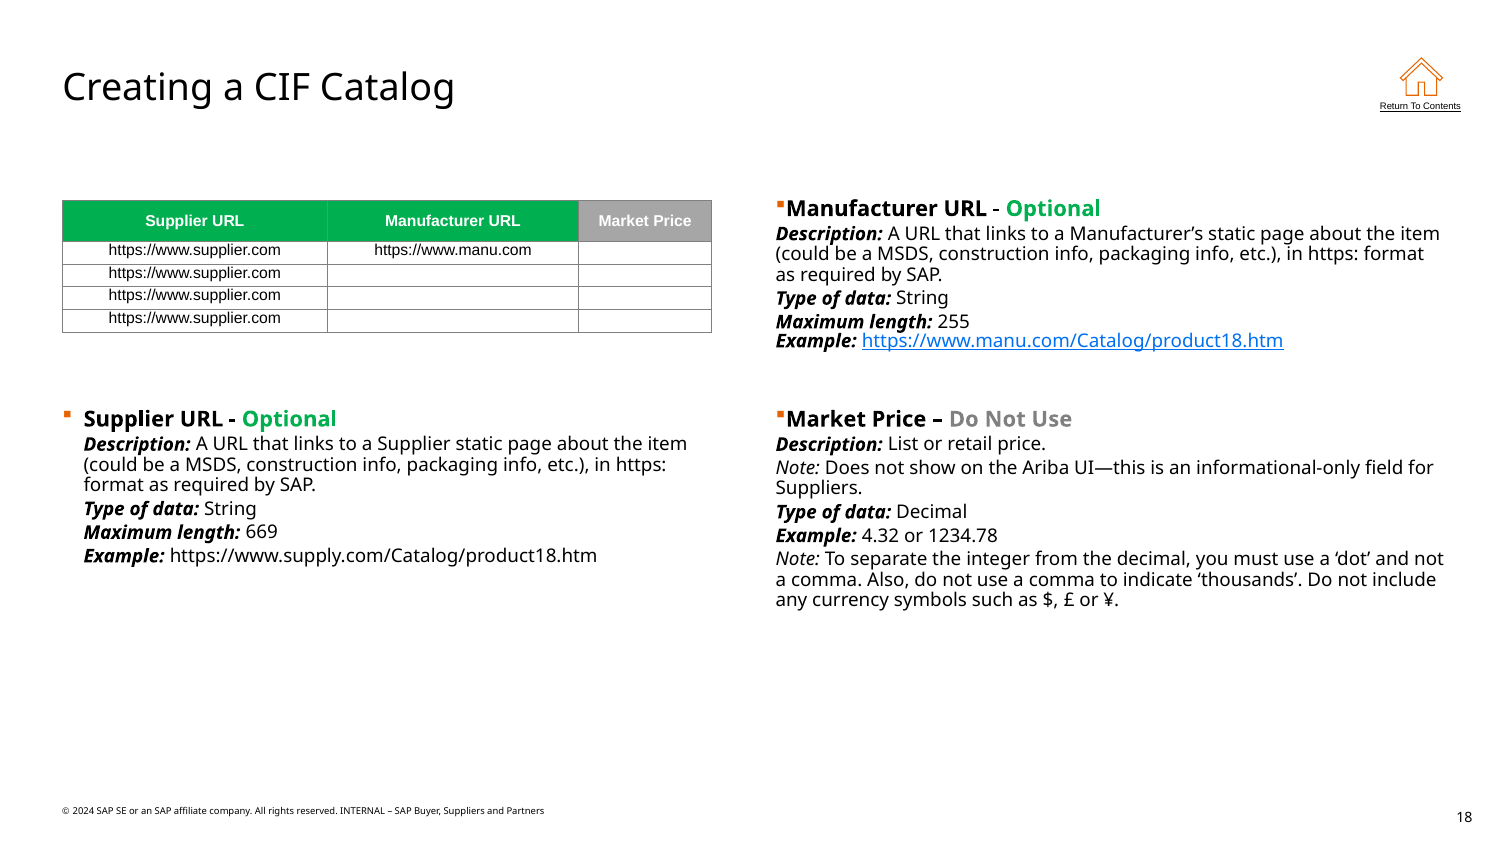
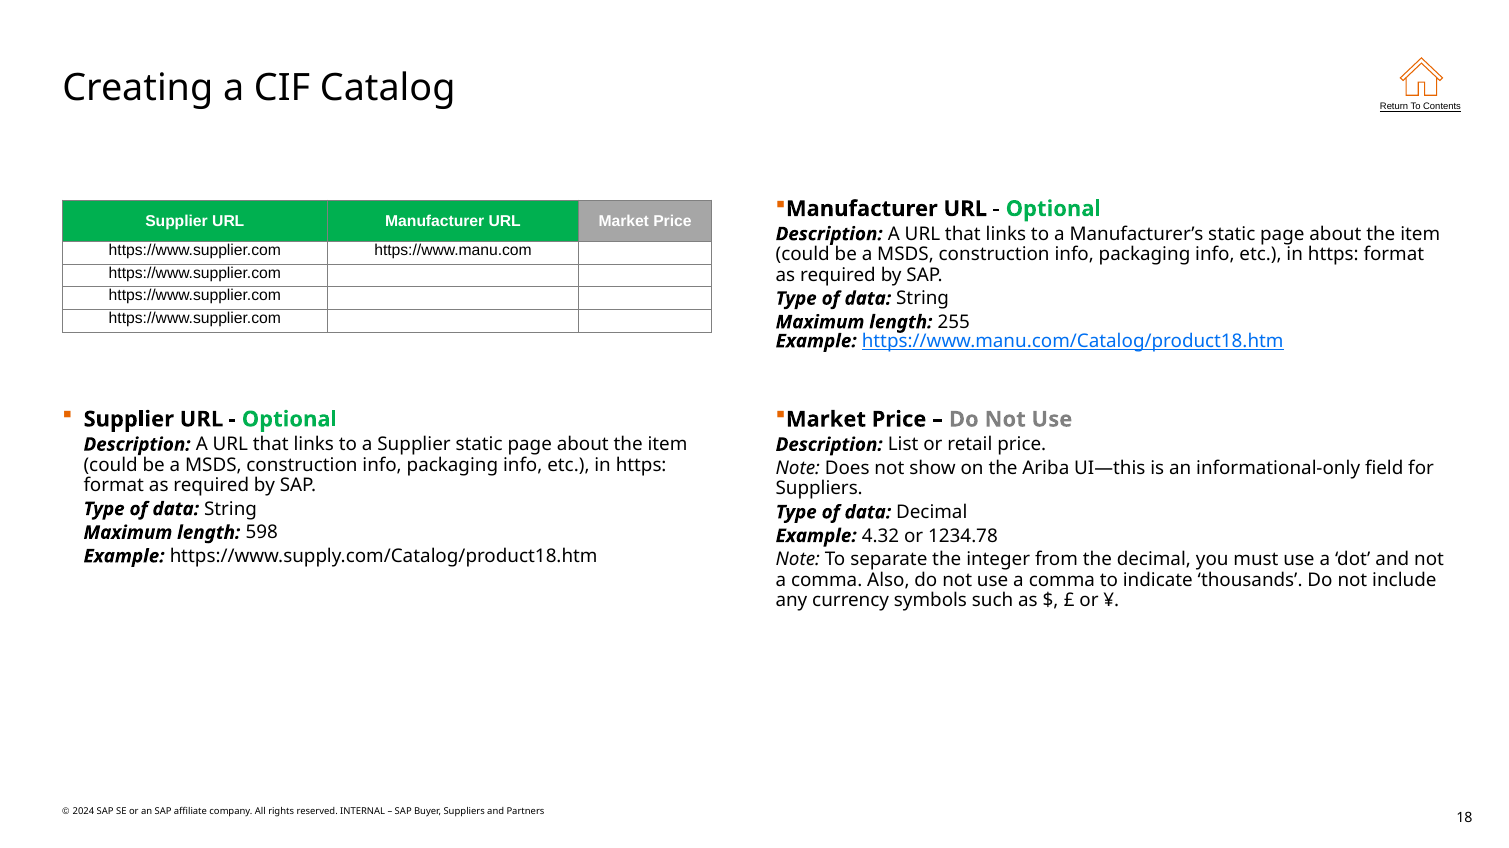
669: 669 -> 598 (262, 533)
